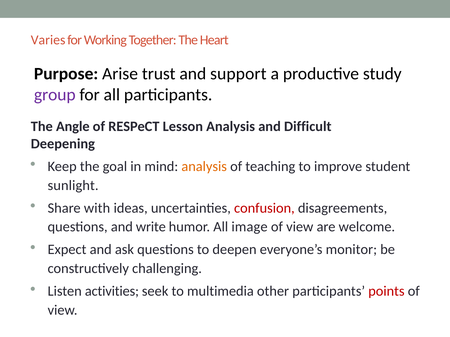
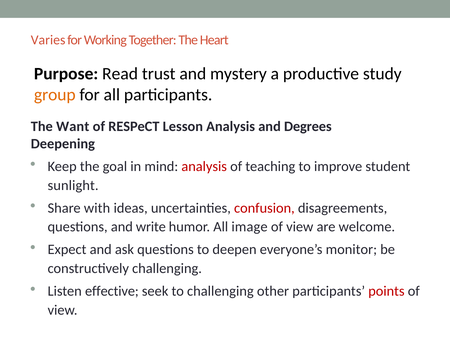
Arise: Arise -> Read (120, 74)
support: support -> mystery (238, 74)
group colour: purple -> orange (55, 95)
Angle: Angle -> Want (73, 127)
Difficult: Difficult -> Degrees (308, 127)
analysis colour: orange -> red (204, 167)
activities: activities -> effective (112, 292)
to multimedia: multimedia -> challenging (220, 292)
